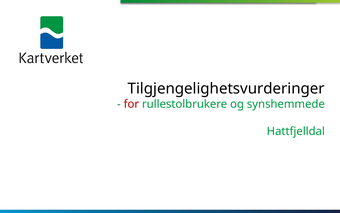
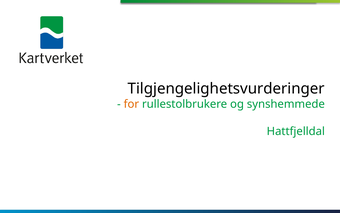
for colour: red -> orange (131, 104)
